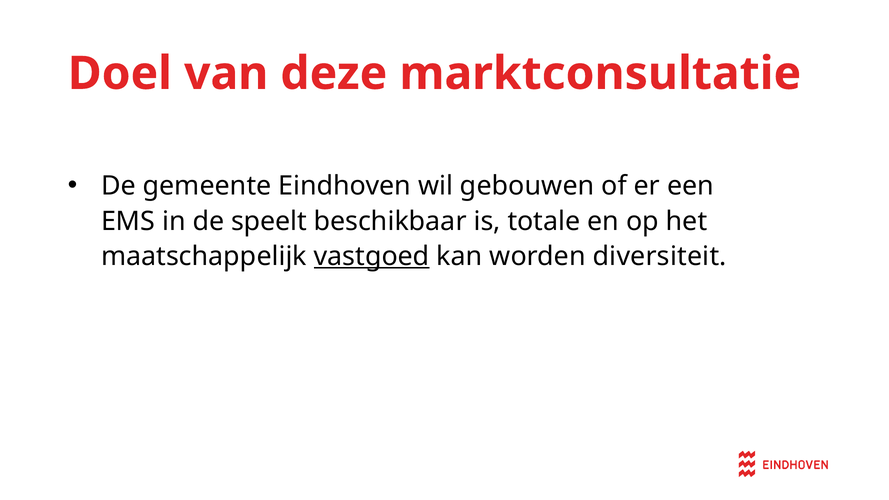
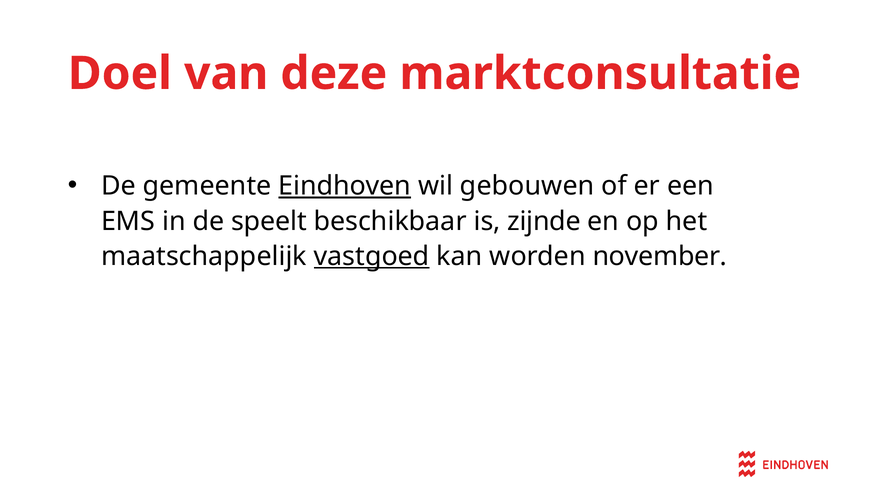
Eindhoven underline: none -> present (345, 186)
totale: totale -> zijnde (544, 221)
diversiteit: diversiteit -> november (660, 256)
